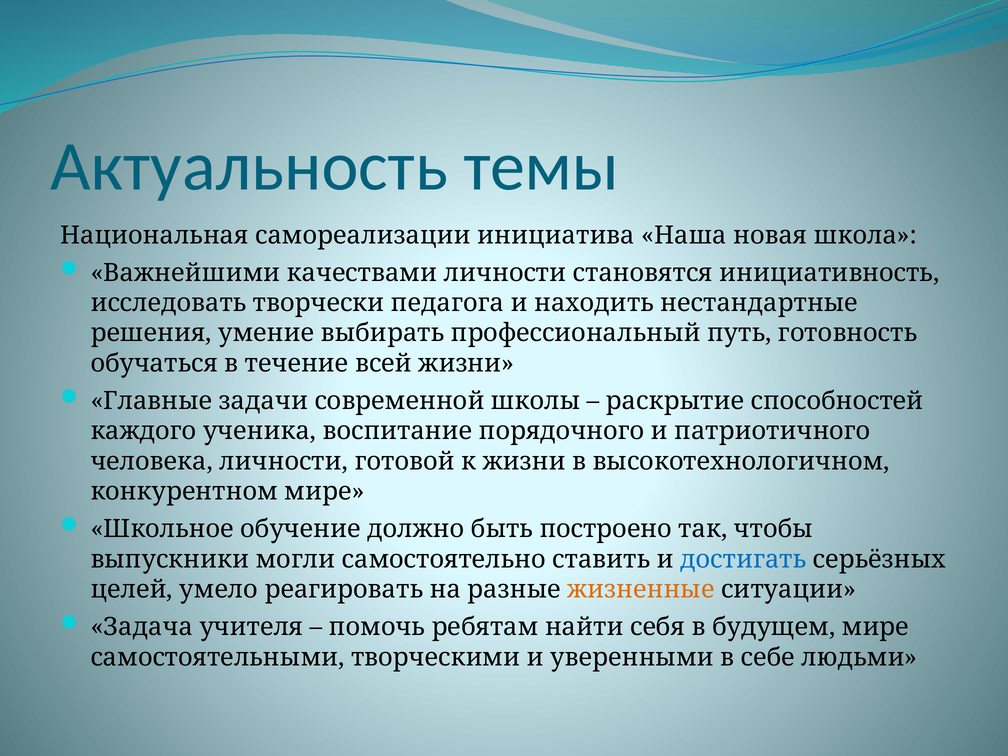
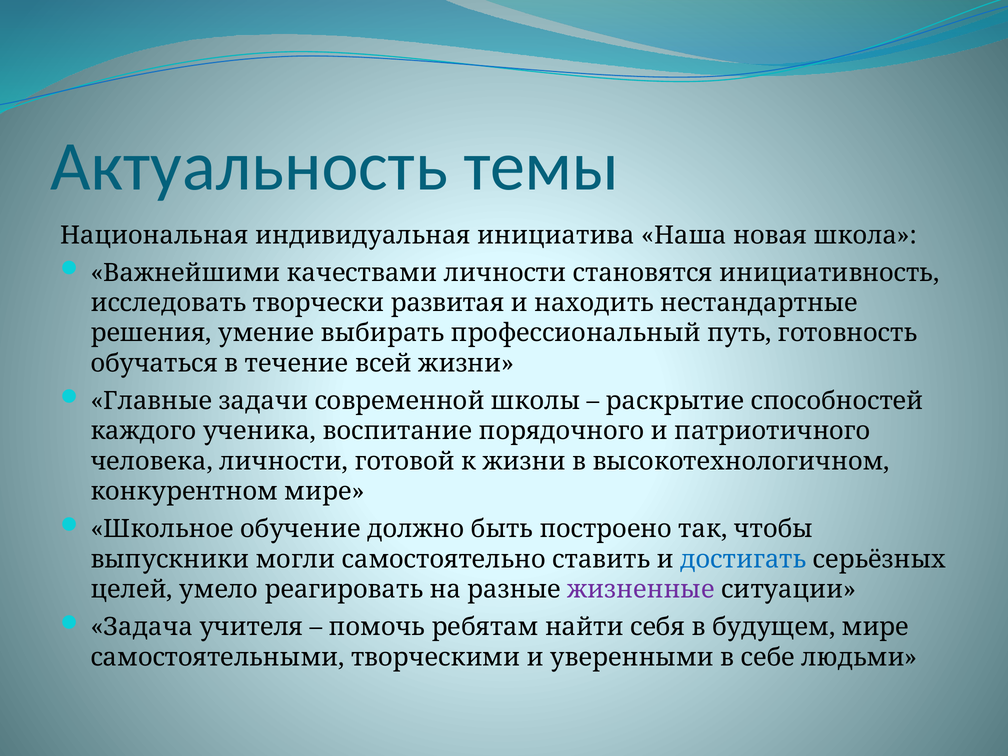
самореализации: самореализации -> индивидуальная (363, 235)
педагога: педагога -> развитая (448, 303)
жизненные colour: orange -> purple (641, 590)
